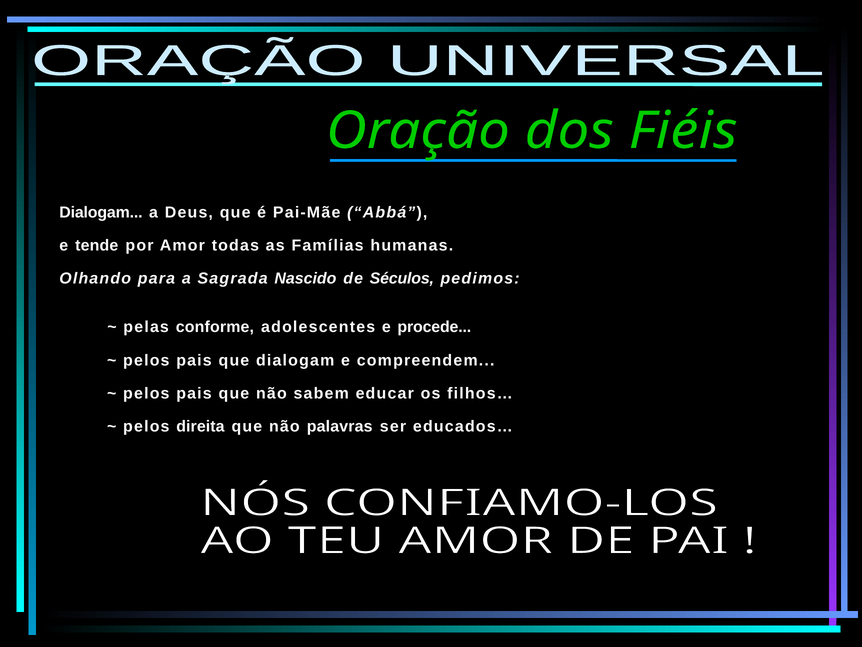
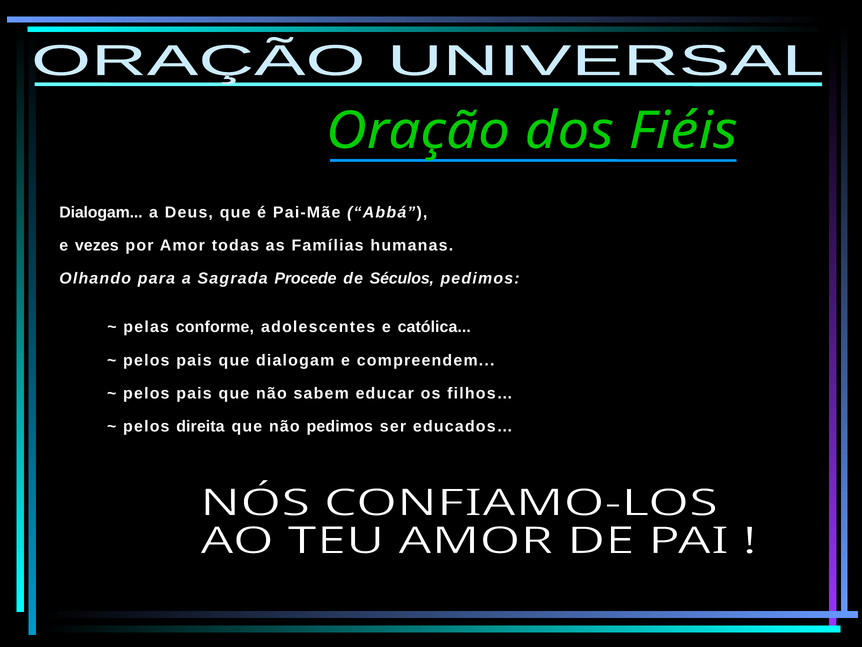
tende: tende -> vezes (97, 245)
Nascido: Nascido -> Procede (305, 278)
procede: procede -> católica (434, 327)
não palavras: palavras -> pedimos (340, 426)
